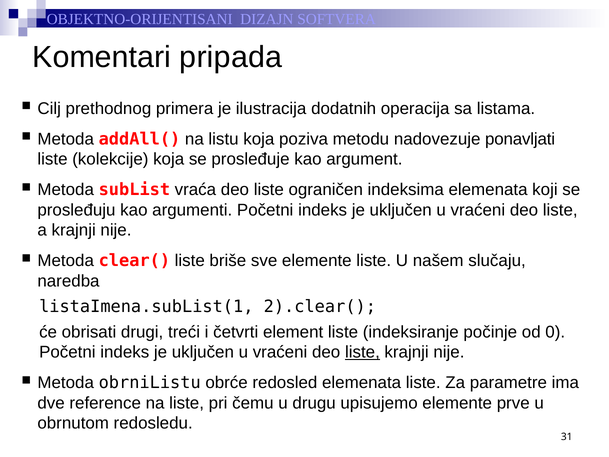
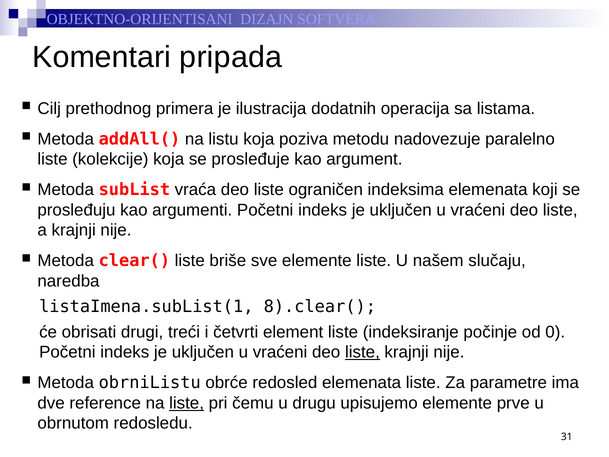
ponavljati: ponavljati -> paralelno (520, 139)
2).clear(: 2).clear( -> 8).clear( (320, 306)
liste underline: none -> present (187, 403)
